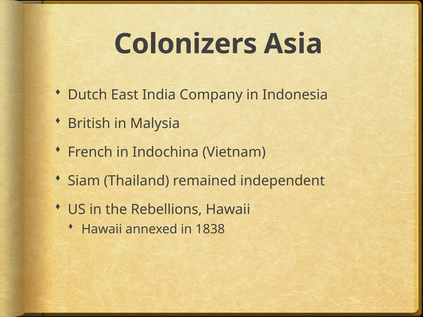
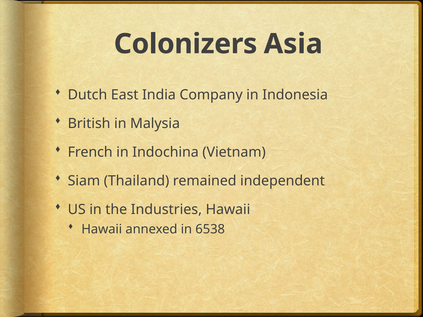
Rebellions: Rebellions -> Industries (166, 210)
1838: 1838 -> 6538 (210, 229)
